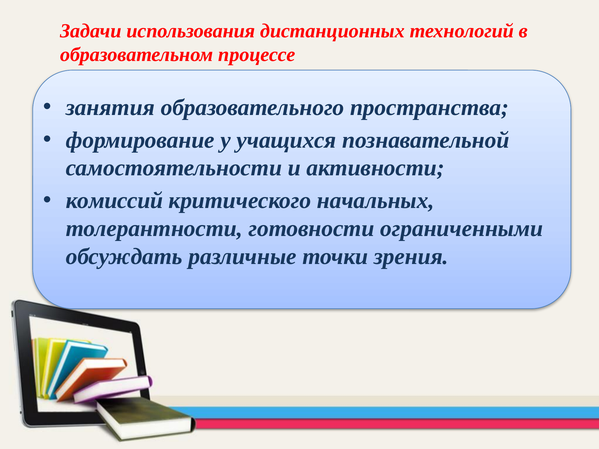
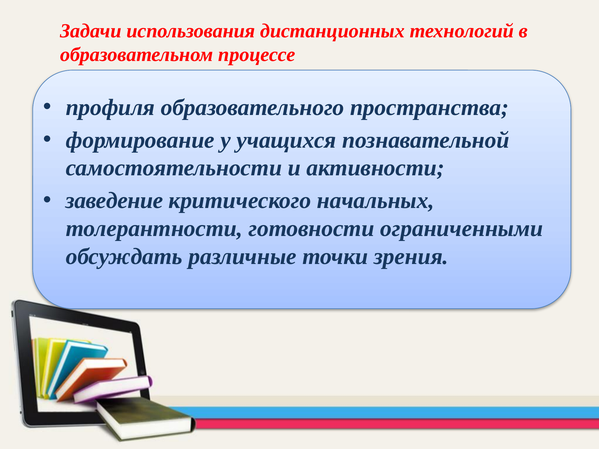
занятия: занятия -> профиля (110, 107)
комиссий: комиссий -> заведение (114, 201)
